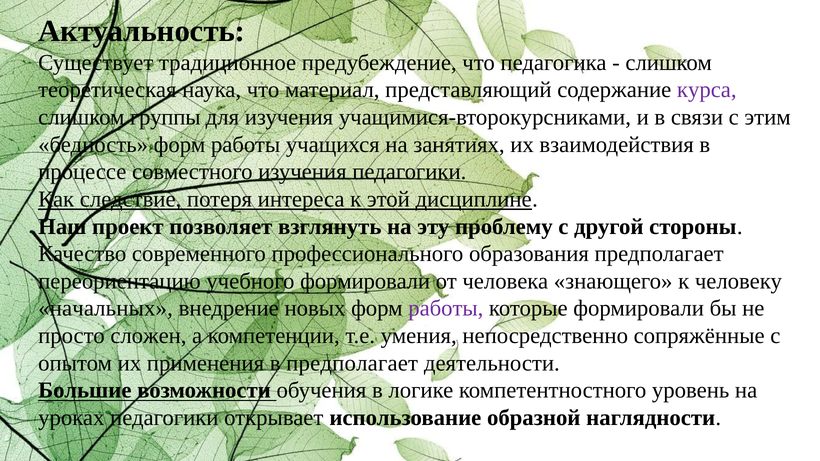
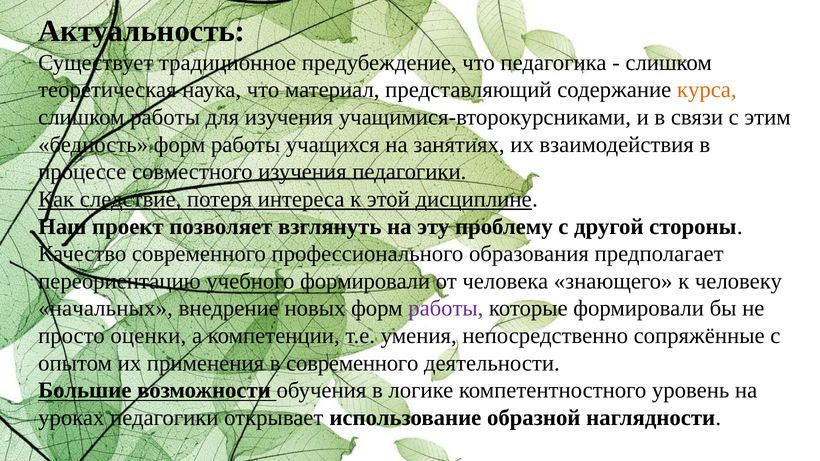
курса colour: purple -> orange (707, 90)
слишком группы: группы -> работы (165, 117)
сложен: сложен -> оценки (148, 336)
в предполагает: предполагает -> современного (352, 363)
